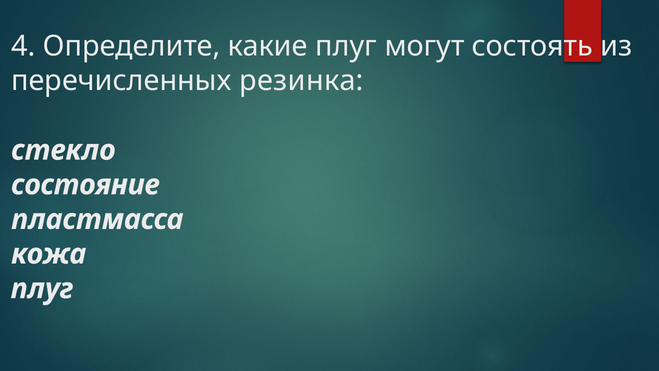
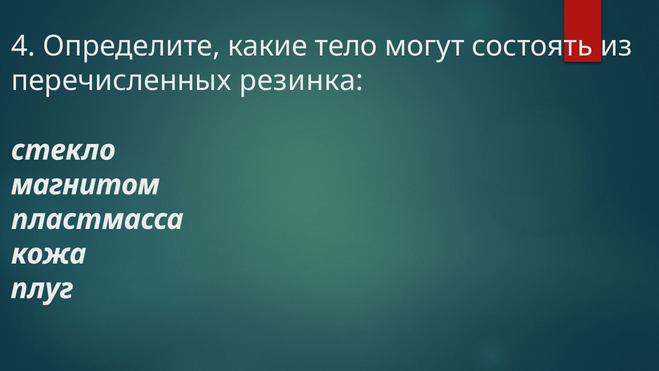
какие плуг: плуг -> тело (346, 46)
состояние: состояние -> магнитом (85, 185)
